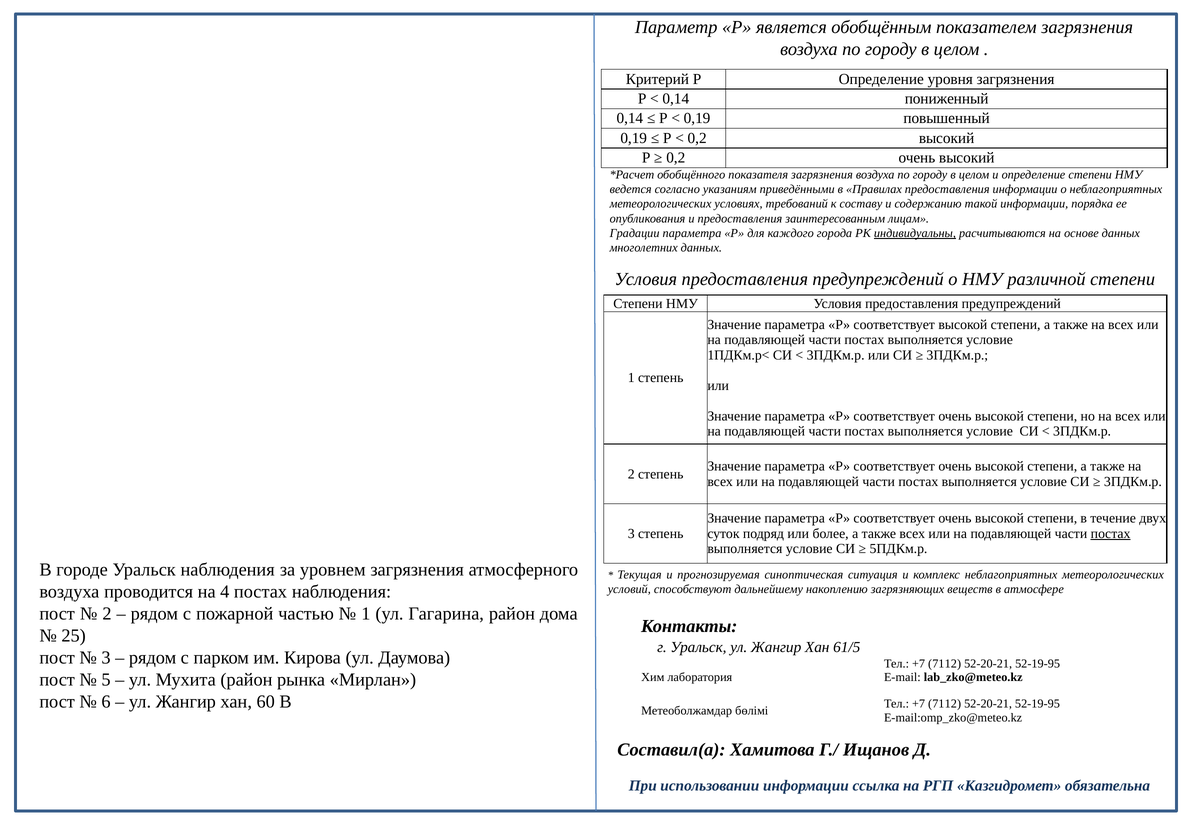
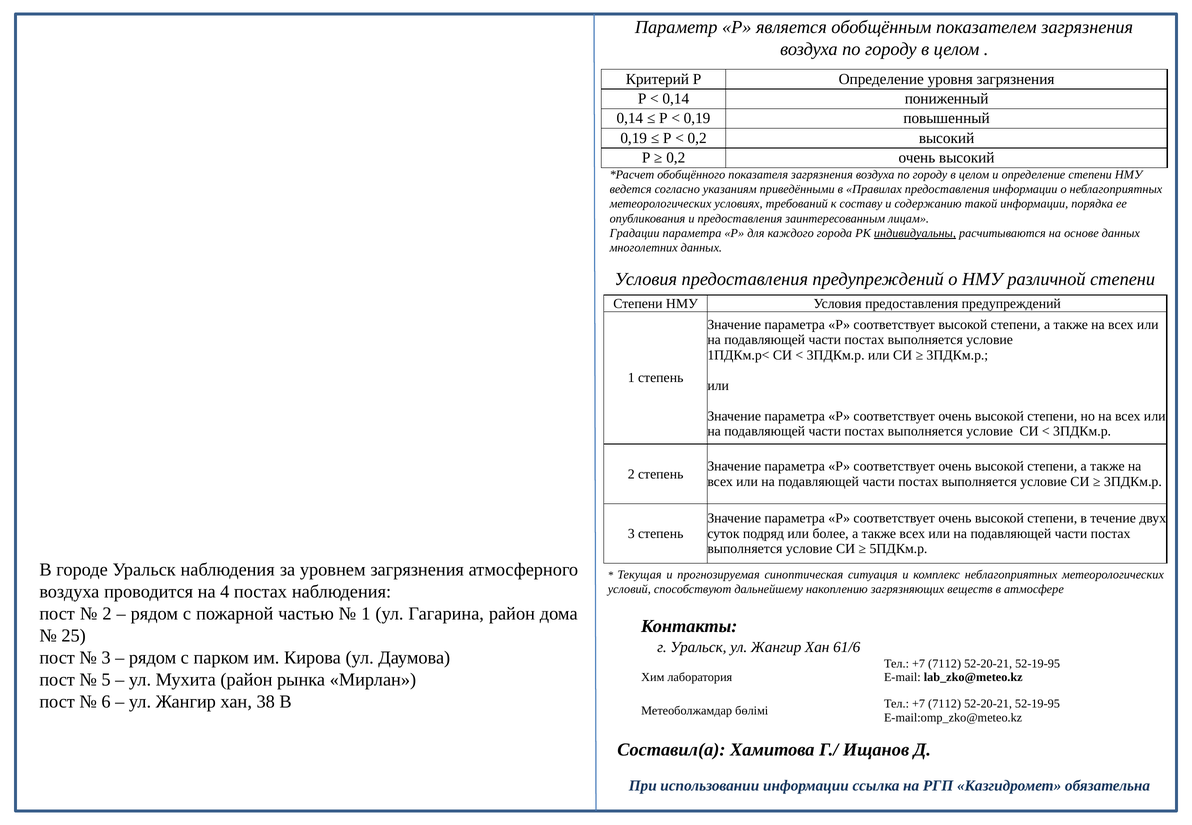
постах underline: present -> none (1111, 534)
61/5: 61/5 -> 61/6 (847, 647)
60: 60 -> 38 (266, 702)
